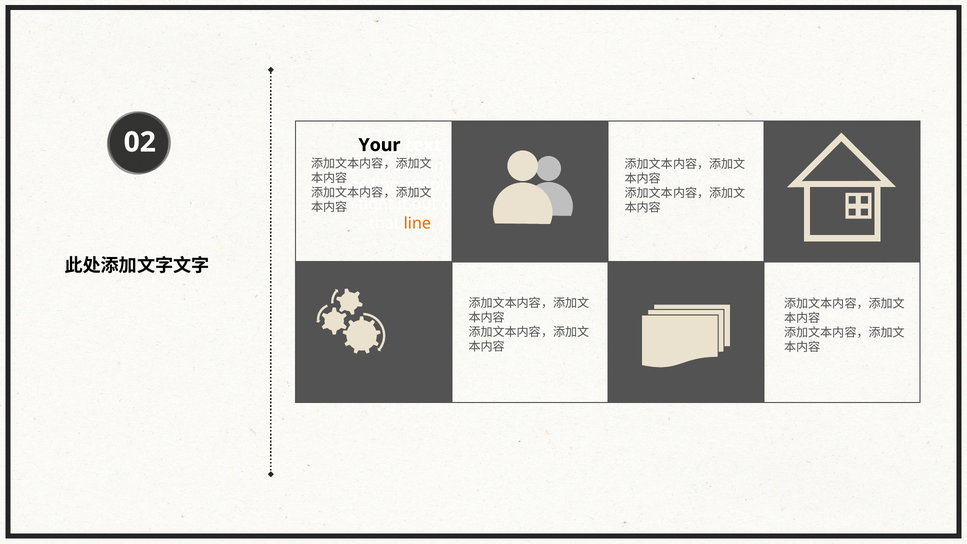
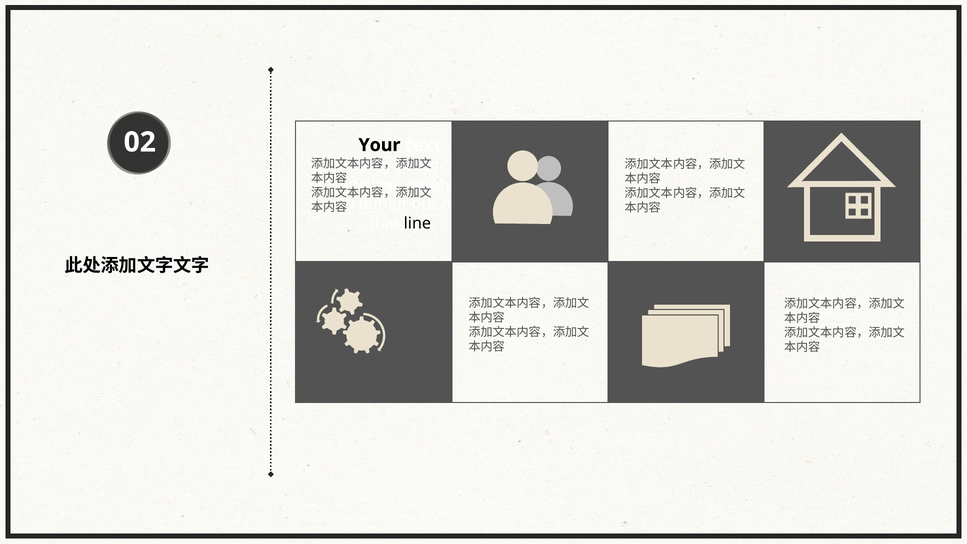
line colour: orange -> black (417, 223)
